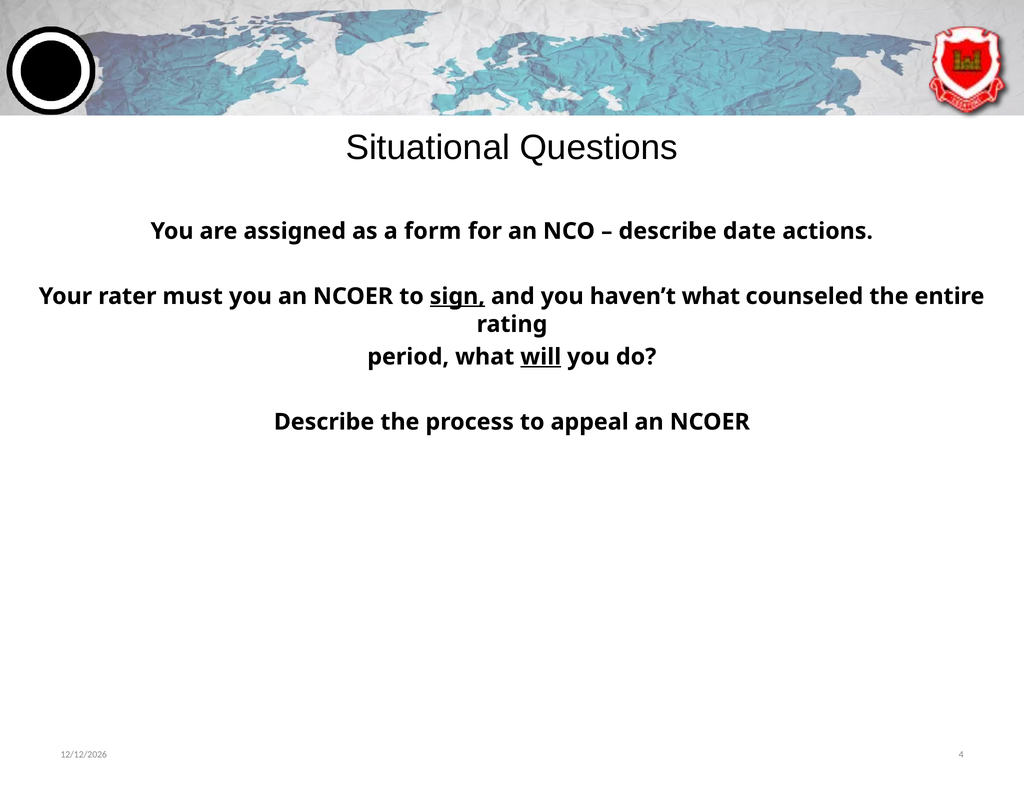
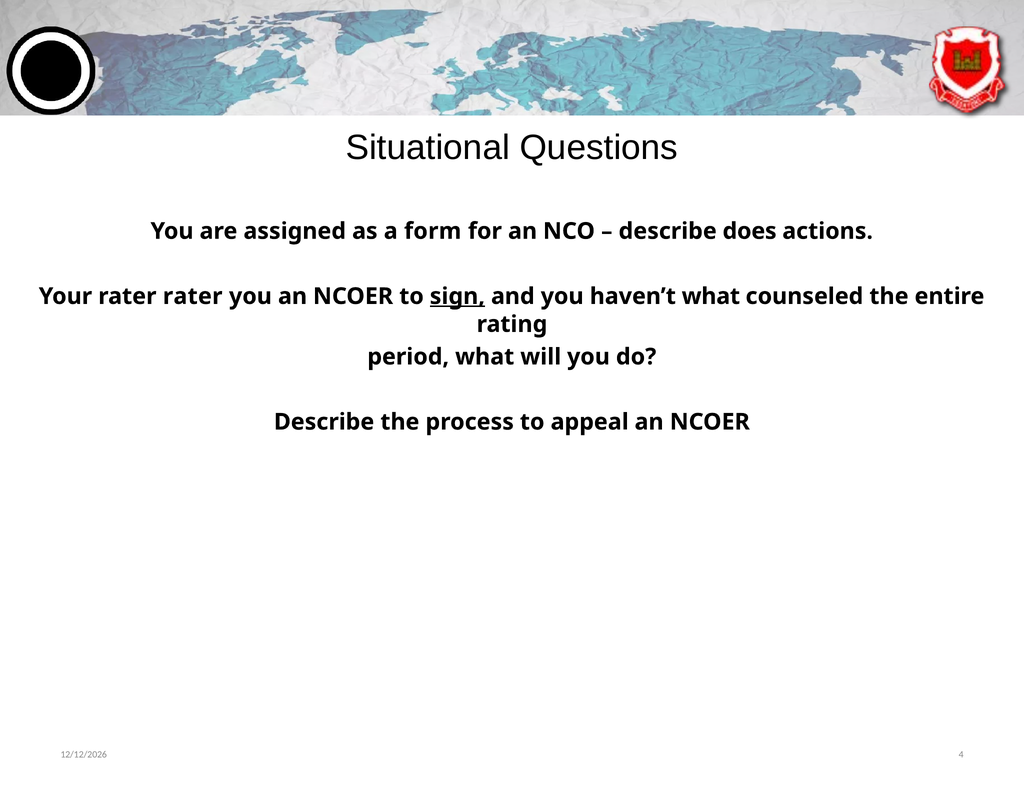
date: date -> does (750, 231)
rater must: must -> rater (193, 296)
will underline: present -> none (541, 357)
